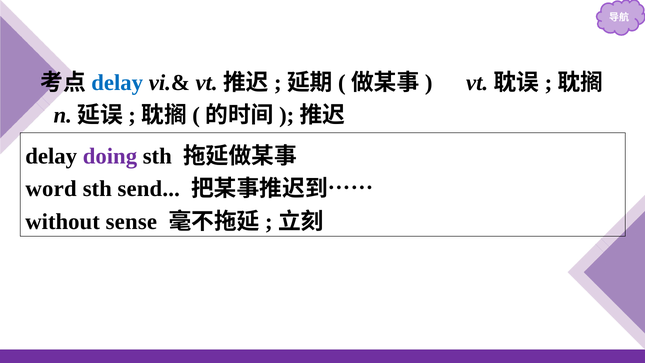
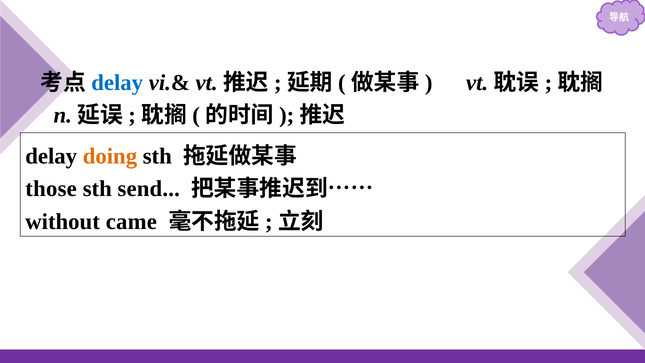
doing colour: purple -> orange (110, 156)
word: word -> those (51, 189)
sense: sense -> came (131, 221)
